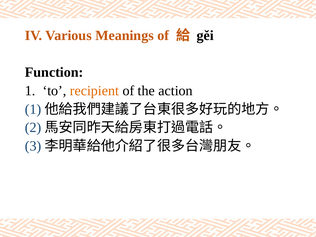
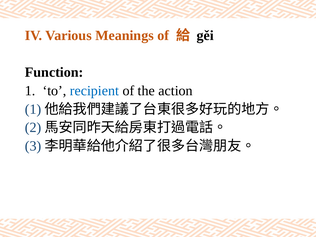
recipient colour: orange -> blue (94, 91)
